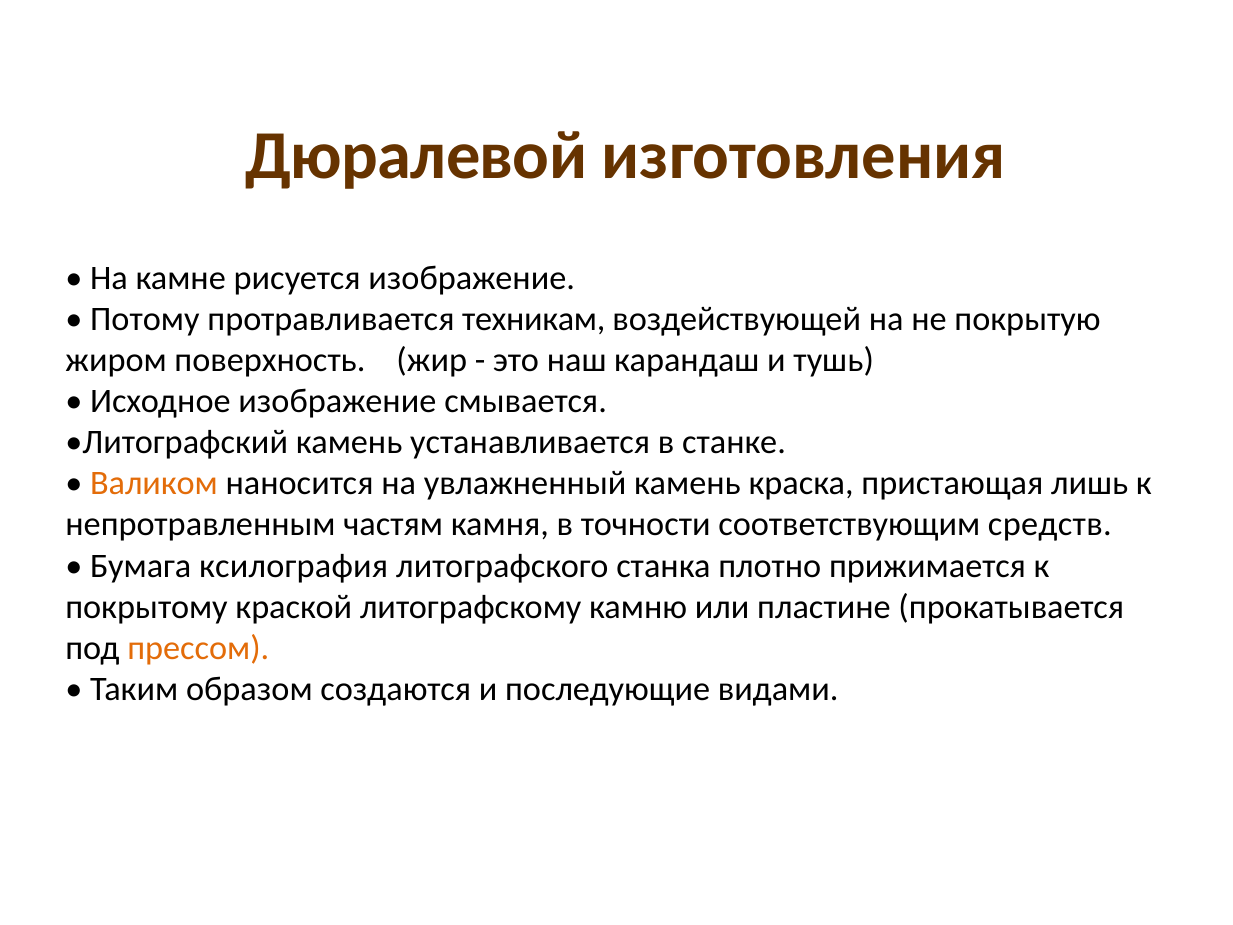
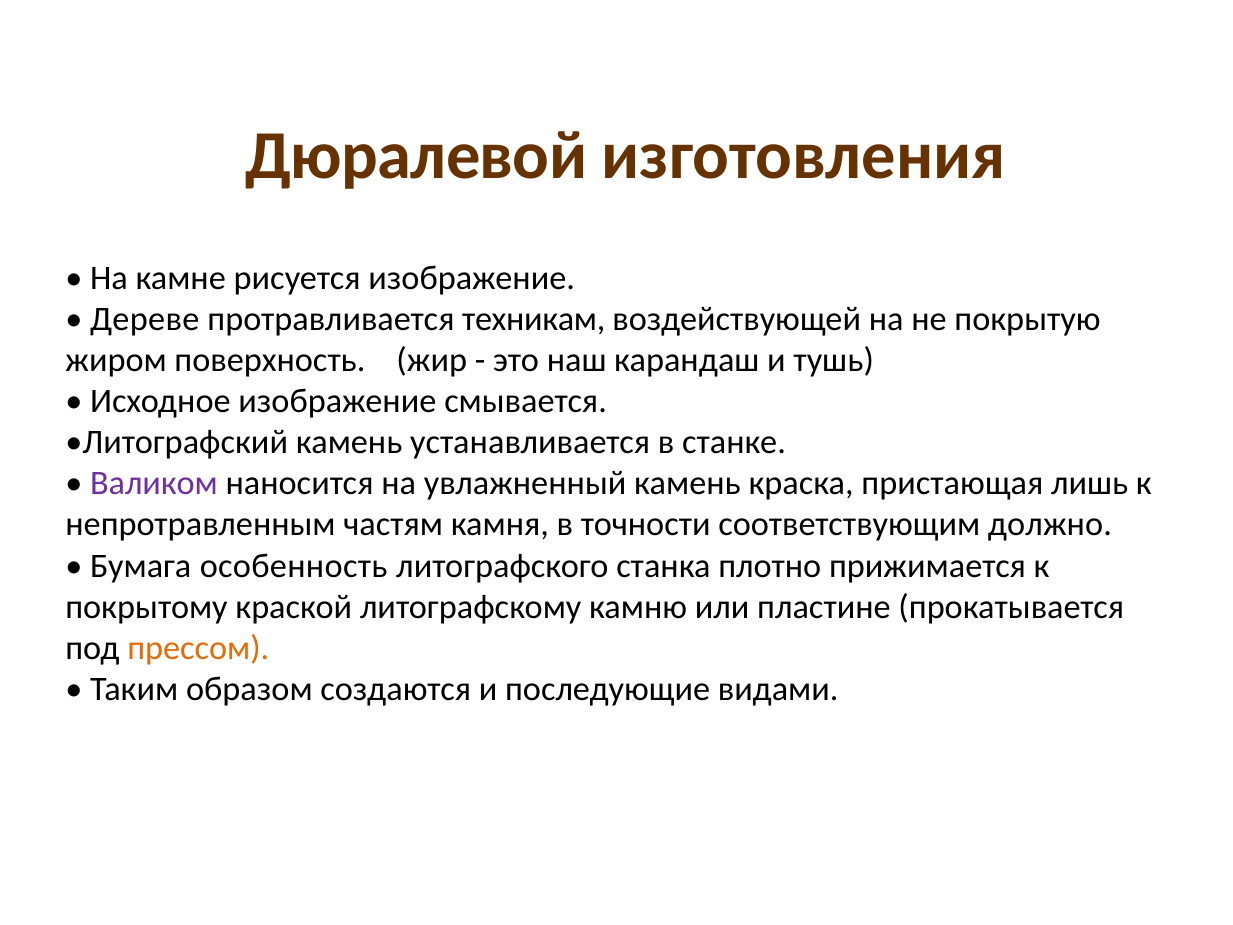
Потому: Потому -> Дереве (145, 319)
Валиком colour: orange -> purple (154, 483)
средств: средств -> должно (1050, 524)
ксилография: ксилография -> особенность (294, 566)
